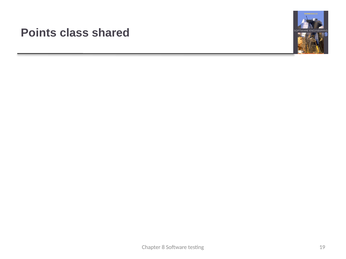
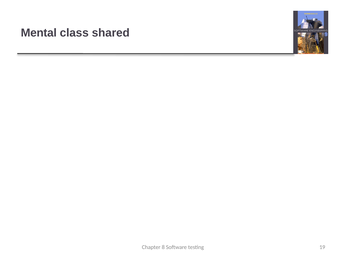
Points: Points -> Mental (39, 33)
